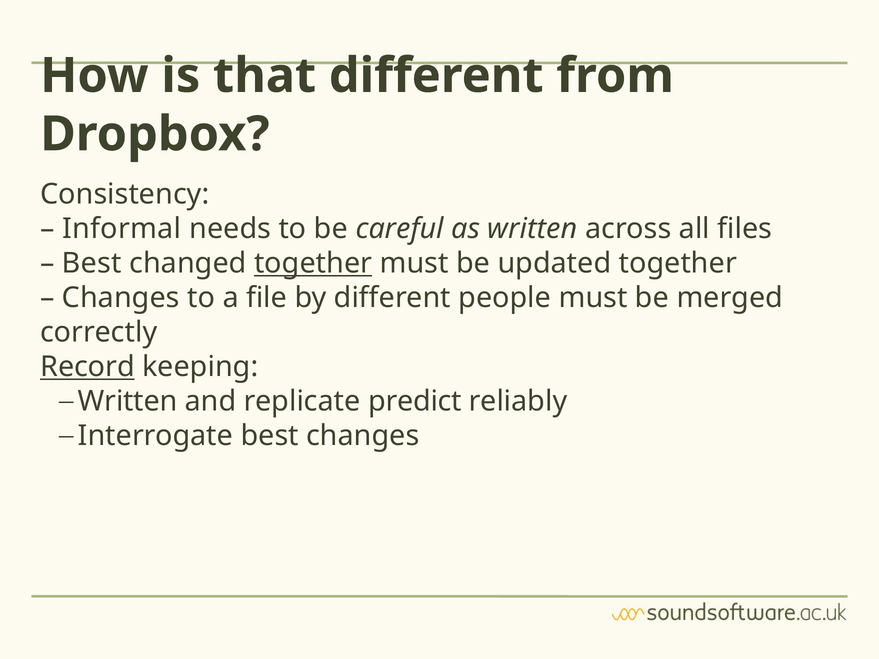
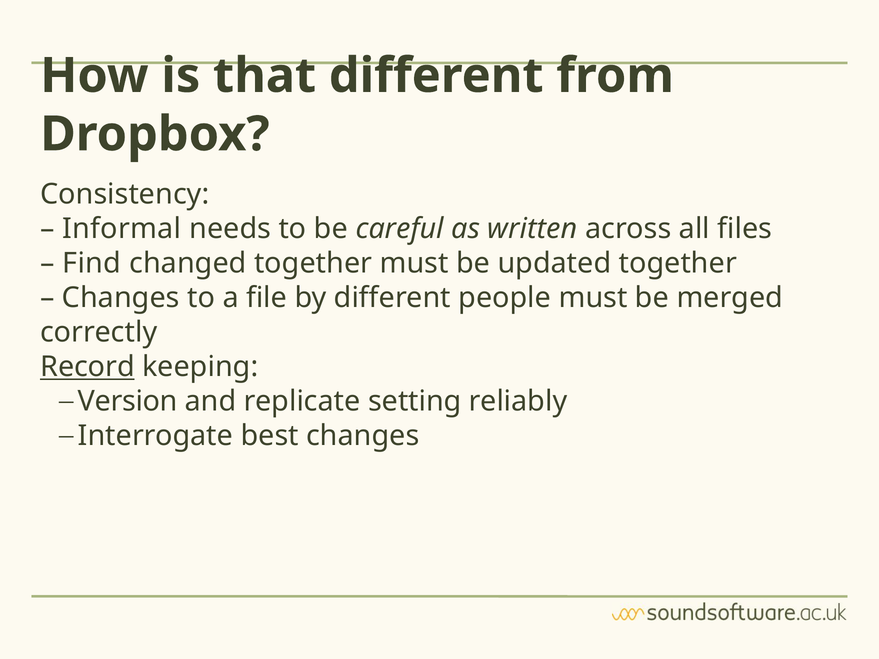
Best: Best -> Find (92, 263)
together underline: present -> none (313, 263)
Written: Written -> Version (128, 402)
predict: predict -> setting (415, 402)
